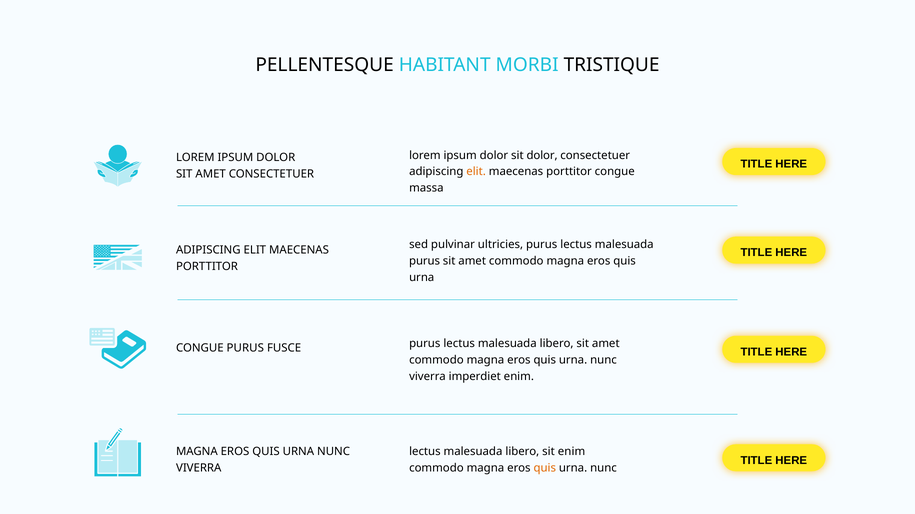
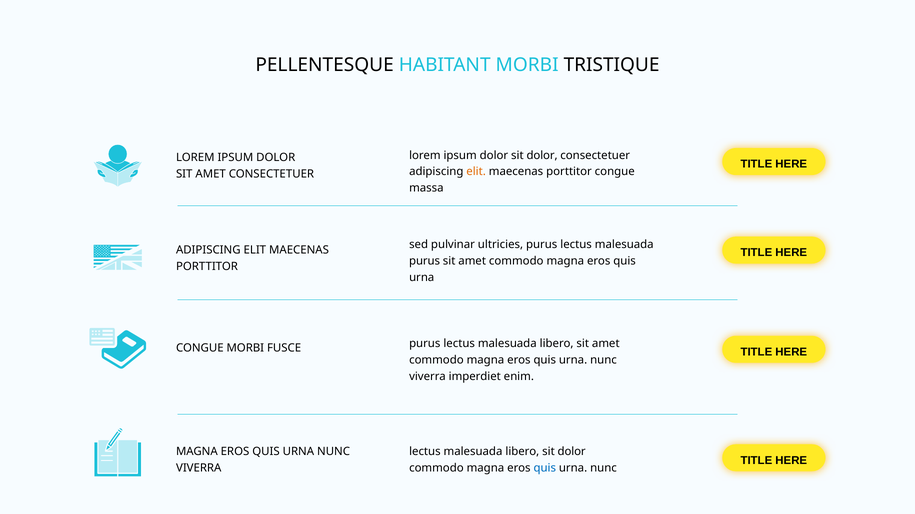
CONGUE PURUS: PURUS -> MORBI (245, 349)
libero sit enim: enim -> dolor (572, 452)
quis colour: orange -> blue (545, 468)
